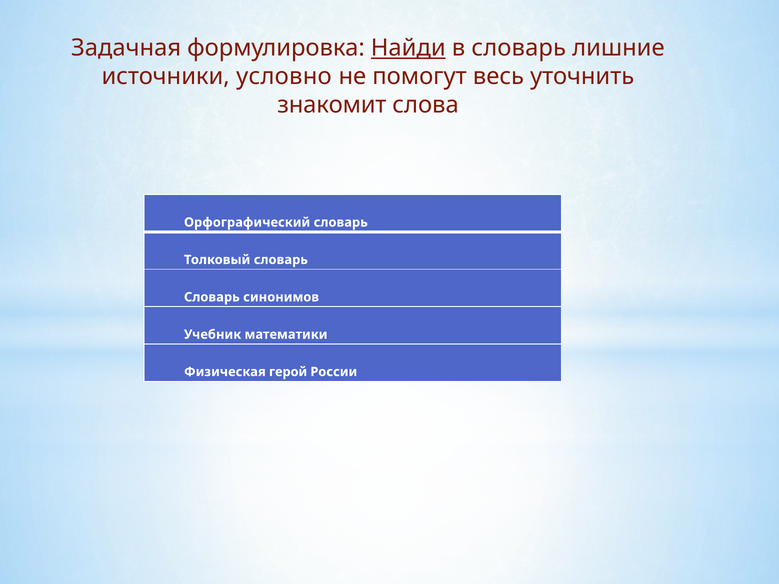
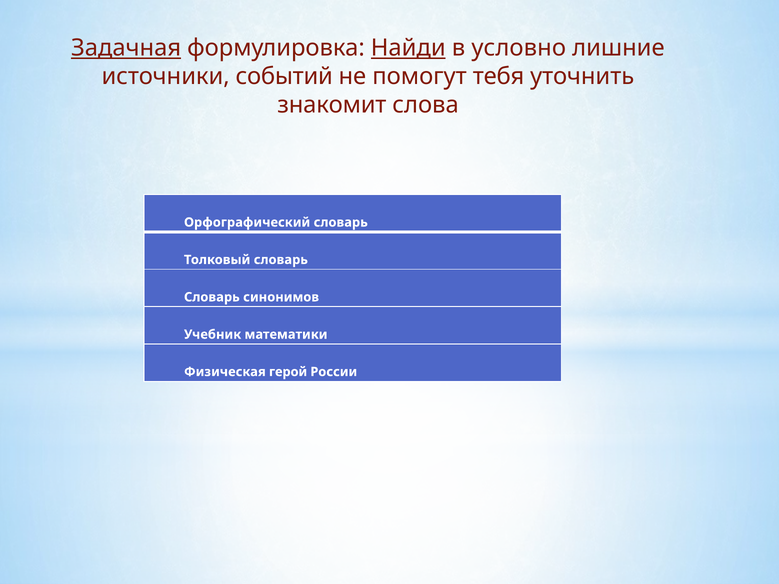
Задачная underline: none -> present (126, 48)
в словарь: словарь -> условно (519, 48)
условно: условно -> событий (284, 77)
весь: весь -> тебя (499, 77)
